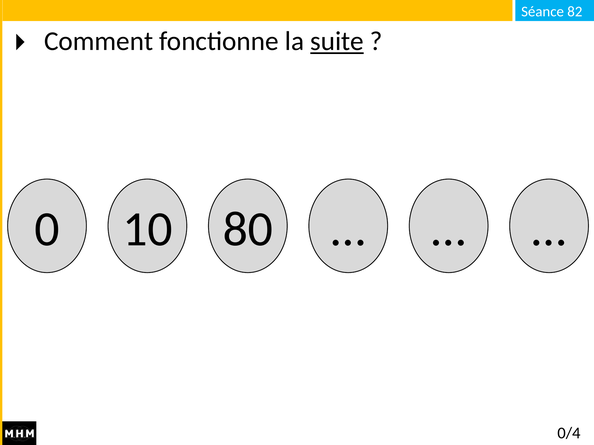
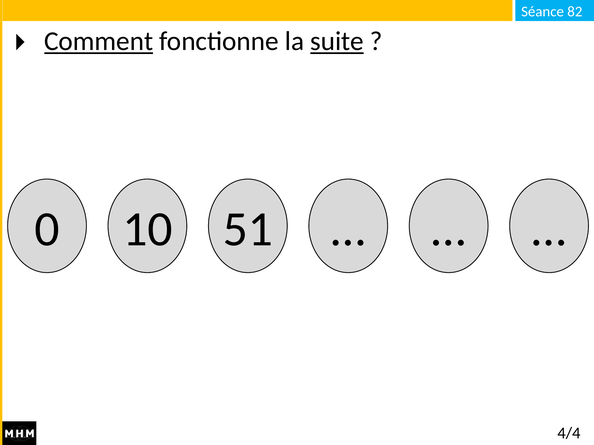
Comment underline: none -> present (99, 41)
80: 80 -> 51 (248, 230)
0/4: 0/4 -> 4/4 (569, 433)
